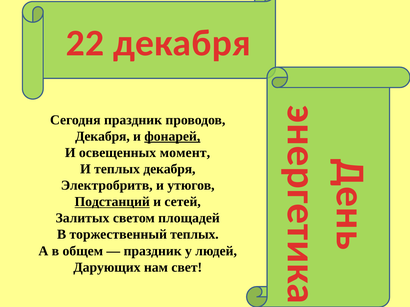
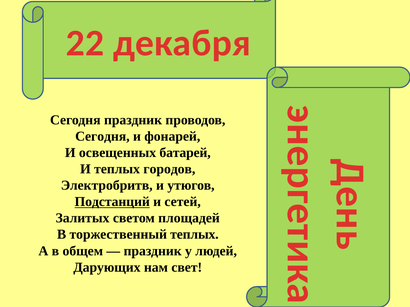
Декабря: Декабря -> Сегодня (102, 136)
фонарей underline: present -> none (172, 136)
момент: момент -> батарей (185, 153)
теплых декабря: декабря -> городов (169, 169)
